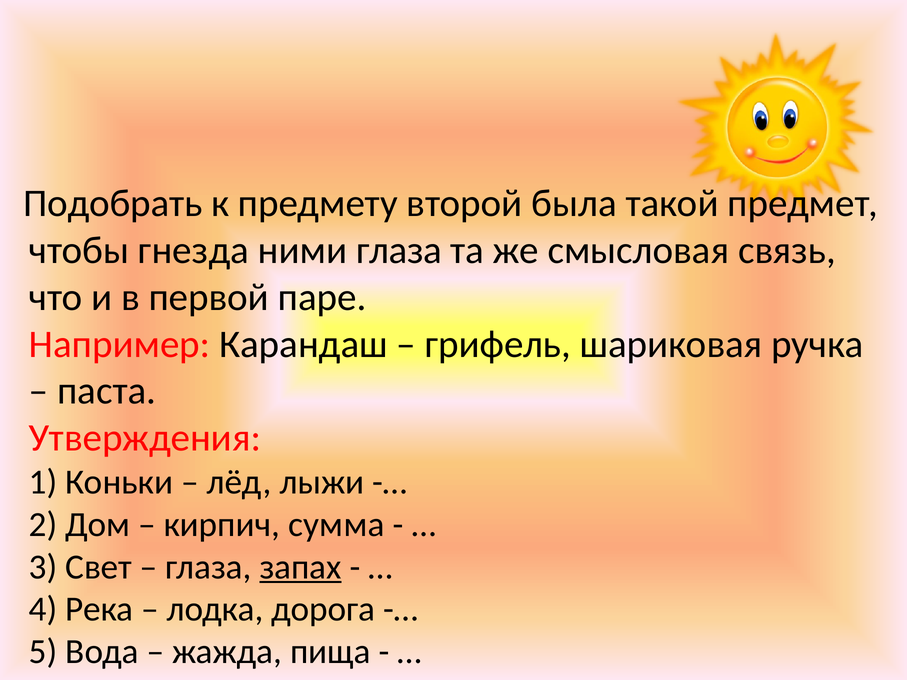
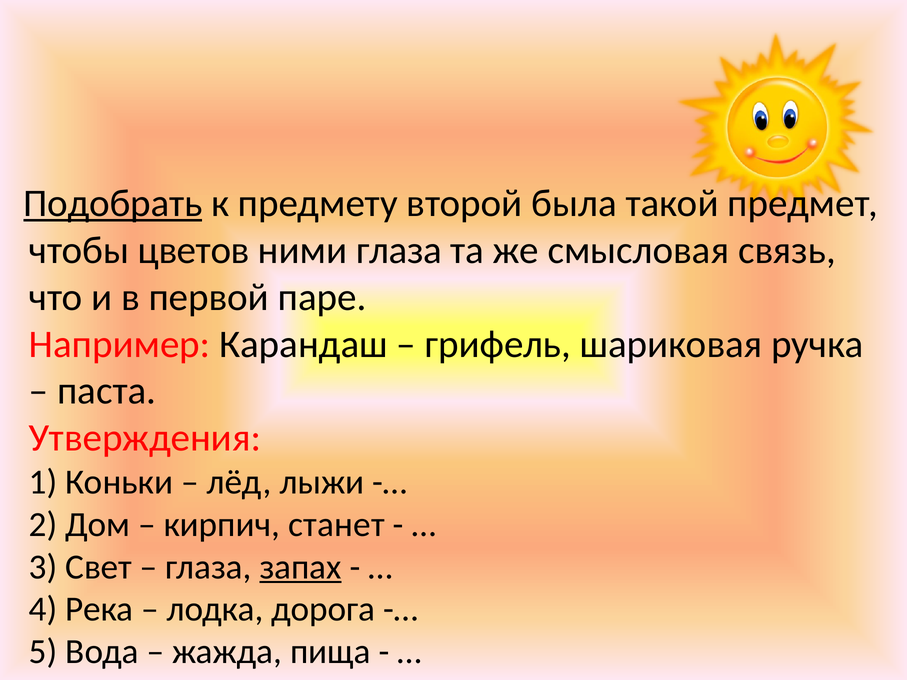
Подобрать underline: none -> present (113, 204)
гнезда: гнезда -> цветов (194, 250)
сумма: сумма -> станет (336, 525)
